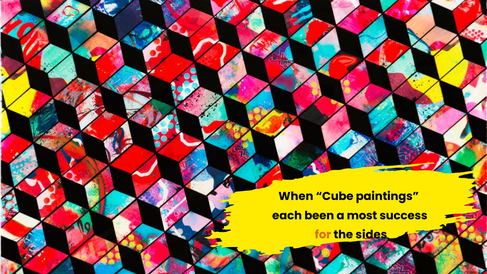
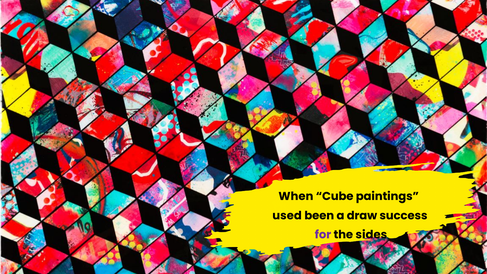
each: each -> used (287, 216)
most: most -> draw (362, 216)
for colour: orange -> purple (323, 235)
